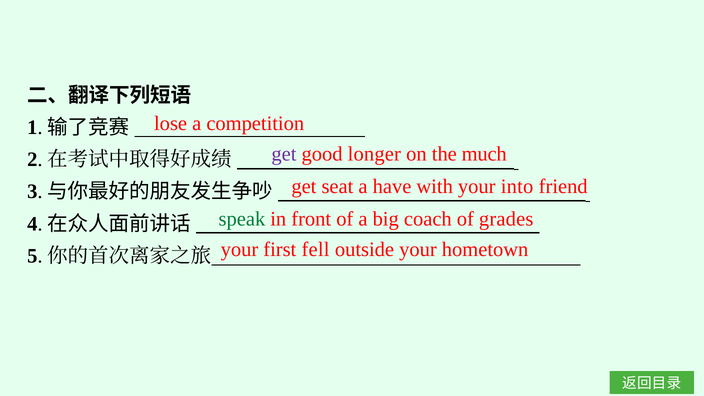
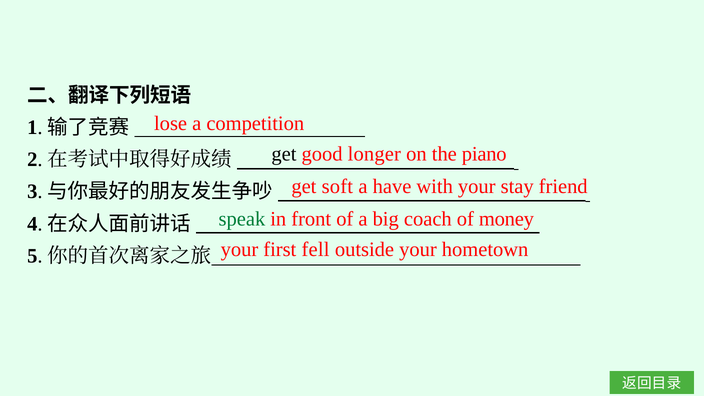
get colour: purple -> black (284, 154)
much: much -> piano (484, 154)
seat: seat -> soft (337, 186)
into: into -> stay (517, 186)
grades: grades -> money (506, 219)
